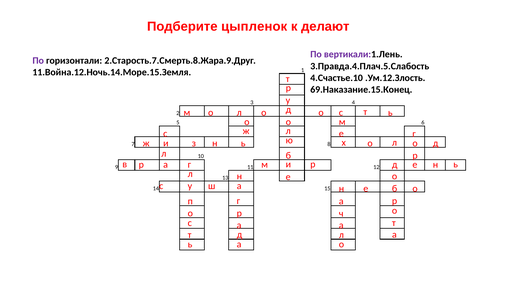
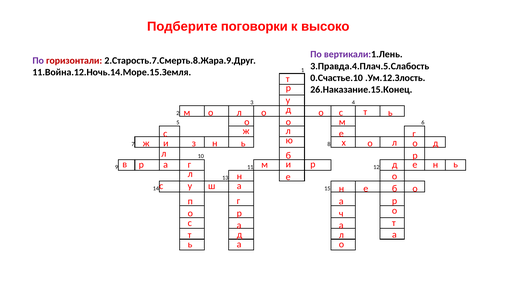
цыпленок: цыпленок -> поговорки (254, 26)
делают: делают -> высоко (325, 26)
горизонтали colour: black -> red (74, 61)
4.Счастье.10: 4.Счастье.10 -> 0.Счастье.10 (337, 78)
69.Наказание.15.Конец: 69.Наказание.15.Конец -> 26.Наказание.15.Конец (361, 90)
